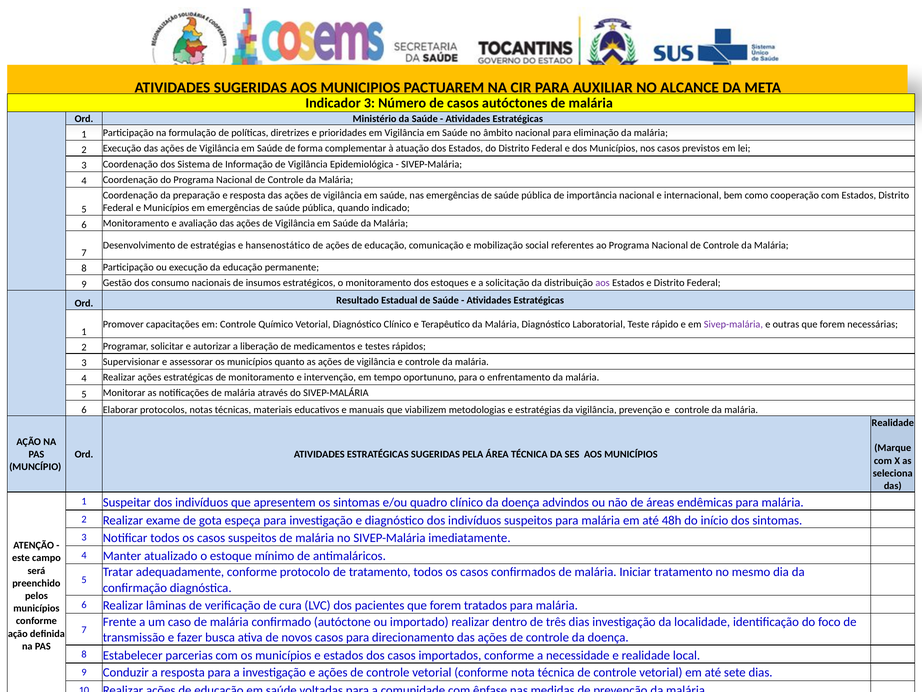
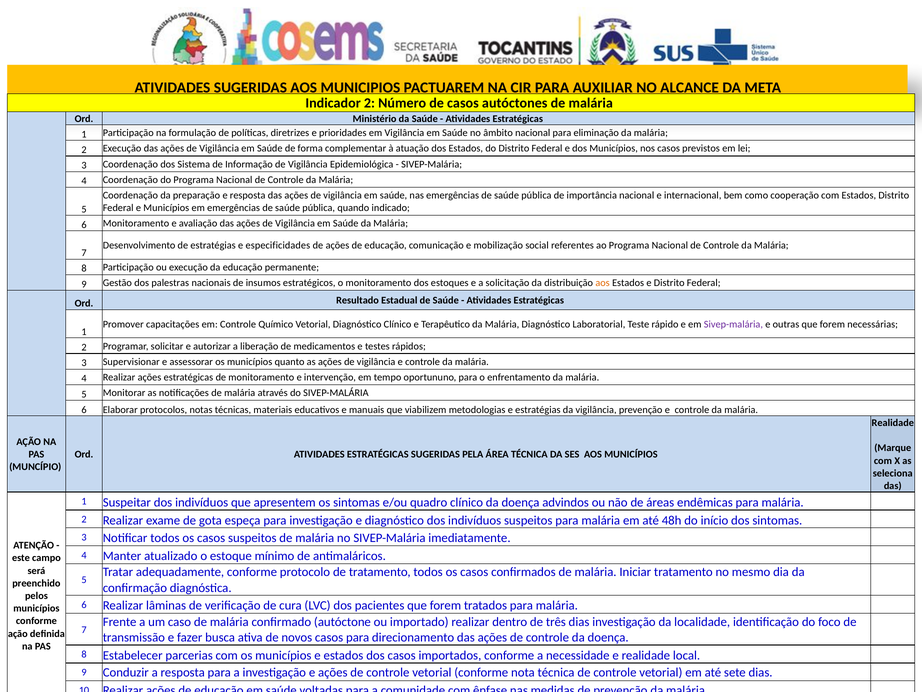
Indicador 3: 3 -> 2 (369, 103)
hansenostático: hansenostático -> especificidades (278, 245)
consumo: consumo -> palestras (170, 283)
aos colour: purple -> orange (603, 283)
